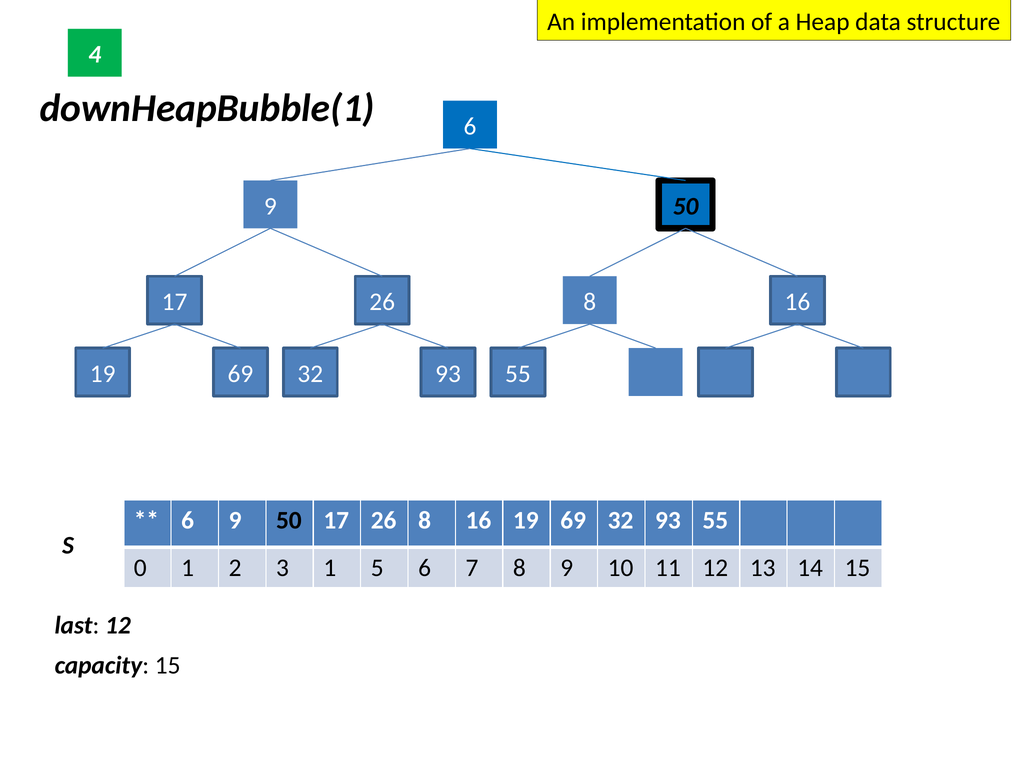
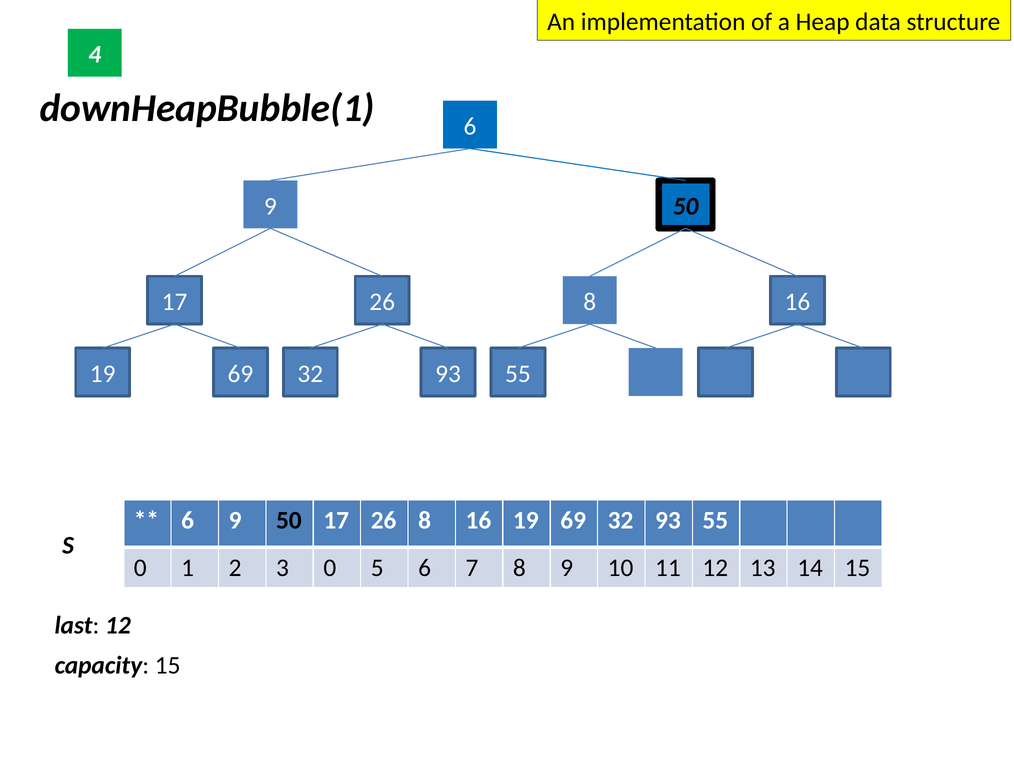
3 1: 1 -> 0 (330, 568)
